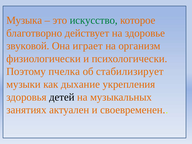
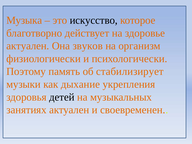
искусство colour: green -> black (94, 20)
звуковой: звуковой -> актуален (28, 46)
играет: играет -> звуков (88, 46)
пчелка: пчелка -> память (64, 71)
